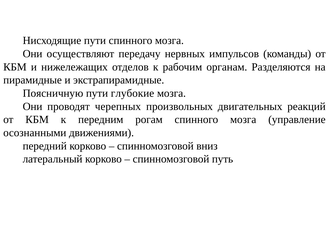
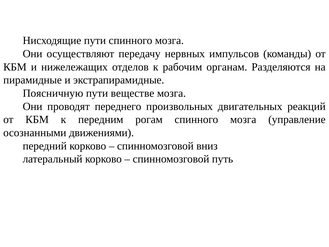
глубокие: глубокие -> веществе (133, 93)
черепных: черепных -> переднего (118, 106)
